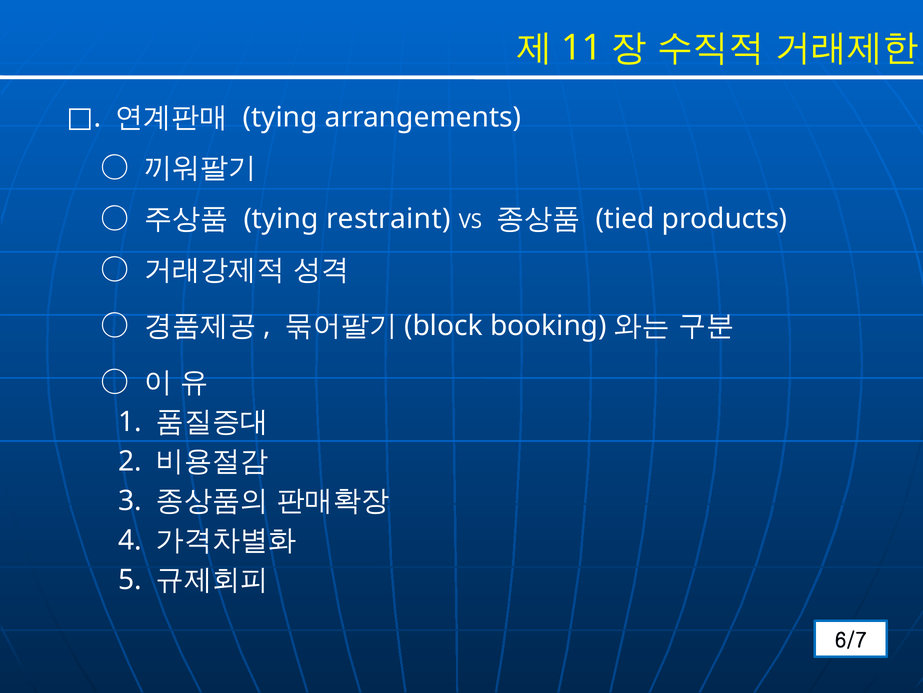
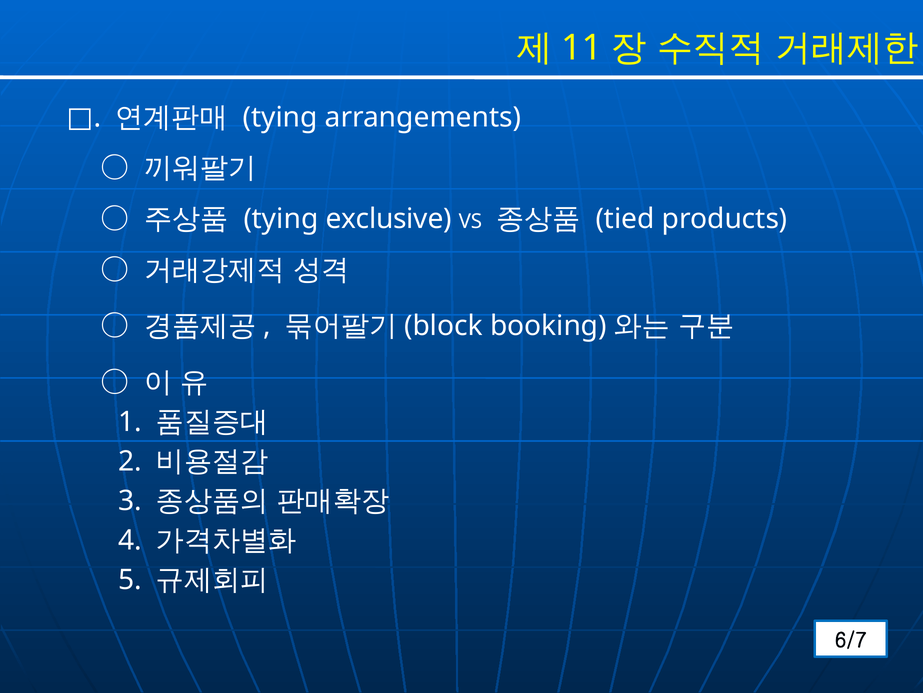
restraint: restraint -> exclusive (389, 219)
